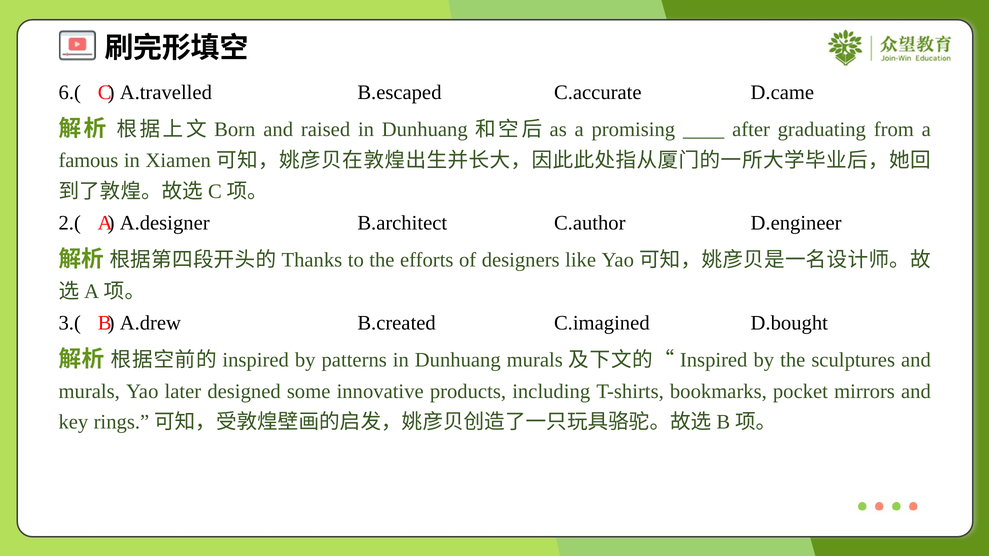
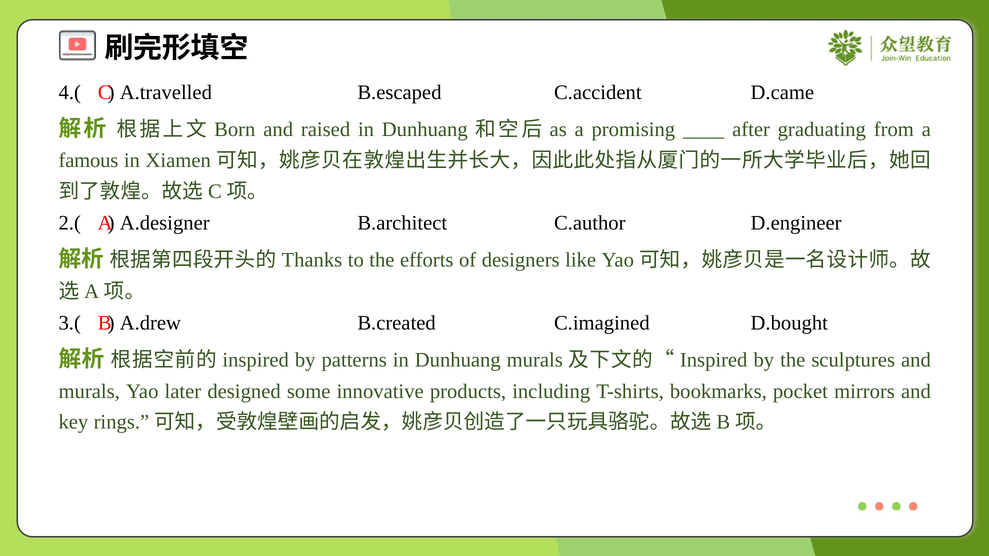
6.(: 6.( -> 4.( (70, 93)
C.accurate: C.accurate -> C.accident (598, 93)
